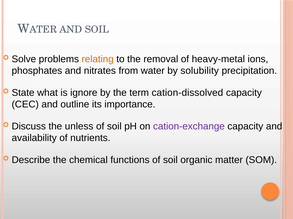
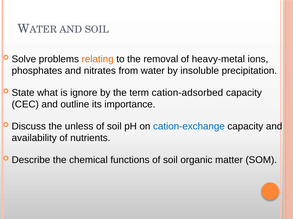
solubility: solubility -> insoluble (200, 71)
cation-dissolved: cation-dissolved -> cation-adsorbed (187, 93)
cation-exchange colour: purple -> blue (189, 127)
